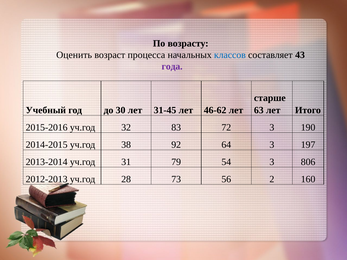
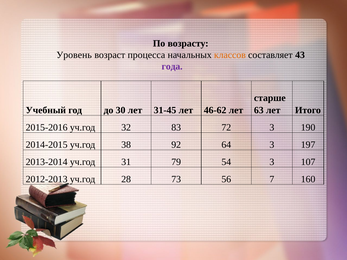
Оценить: Оценить -> Уровень (74, 55)
классов colour: blue -> orange (230, 55)
806: 806 -> 107 (308, 162)
2: 2 -> 7 (272, 179)
